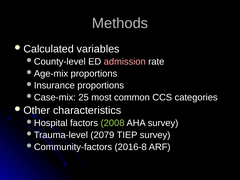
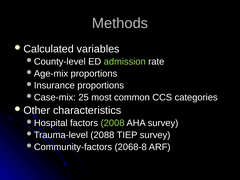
admission colour: pink -> light green (125, 62)
2079: 2079 -> 2088 (102, 135)
2016-8: 2016-8 -> 2068-8 (131, 147)
